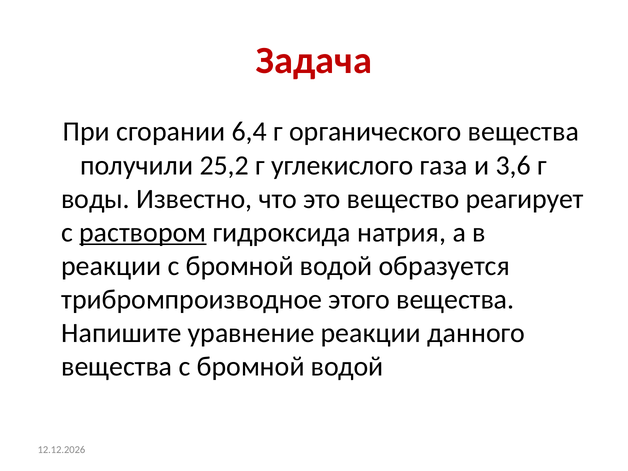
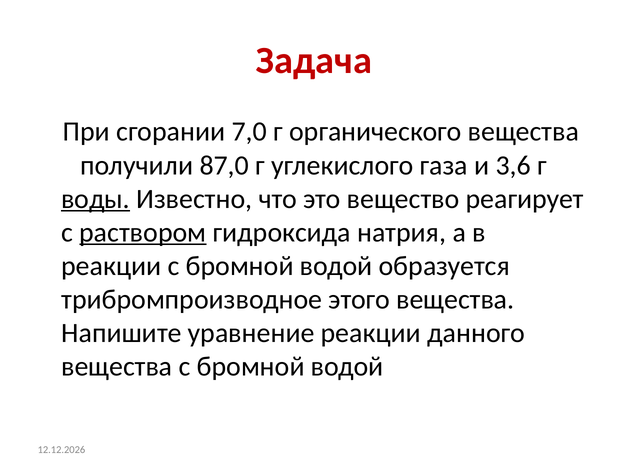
6,4: 6,4 -> 7,0 (249, 132)
25,2: 25,2 -> 87,0 (224, 165)
воды underline: none -> present (96, 199)
